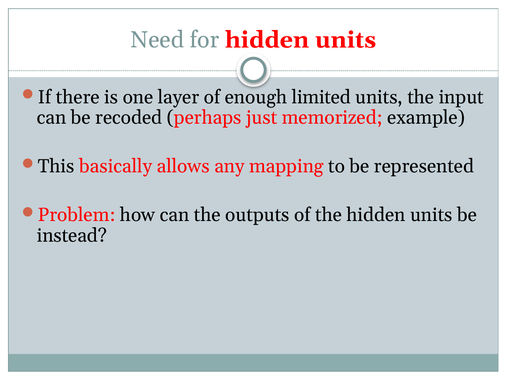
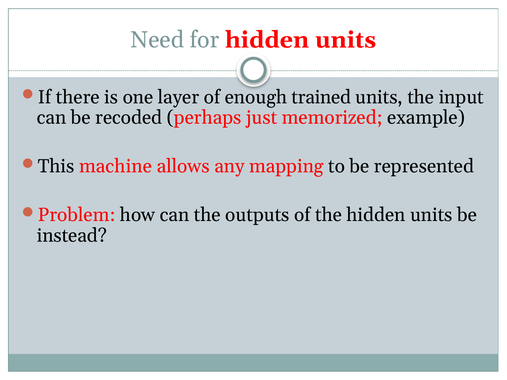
limited: limited -> trained (321, 97)
basically: basically -> machine (116, 166)
